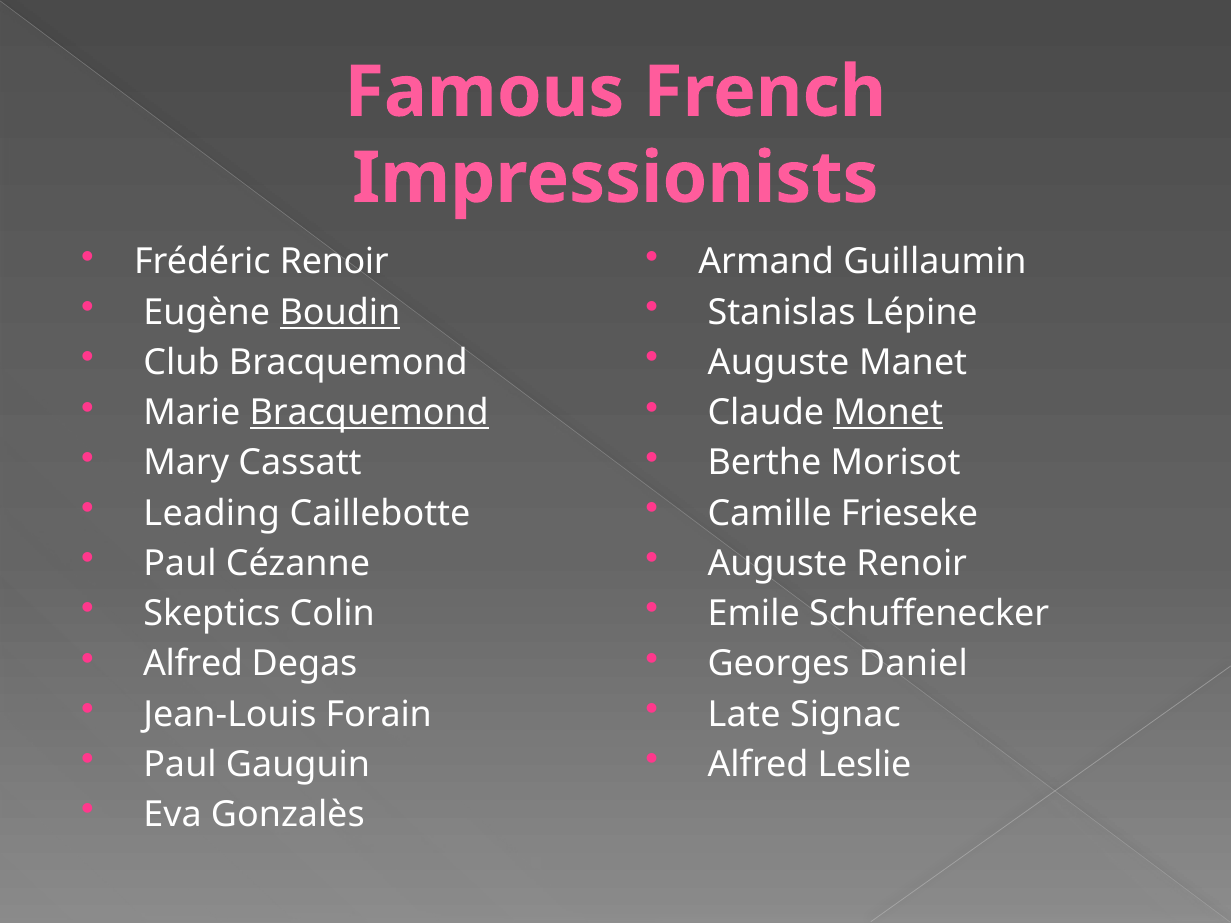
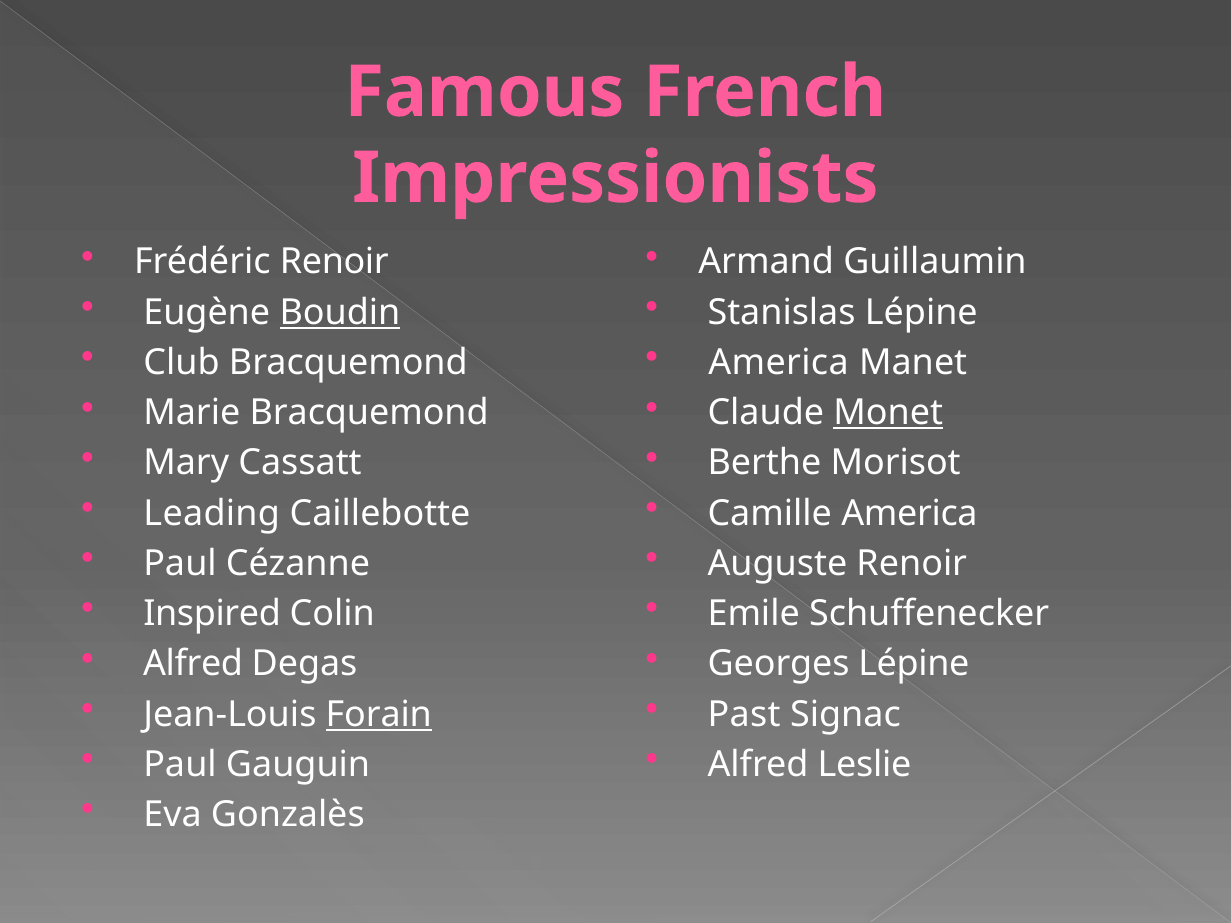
Auguste: Auguste -> America (779, 363)
Bracquemond underline: present -> none (369, 413)
Camille Frieseke: Frieseke -> America (909, 513)
Skeptics: Skeptics -> Inspired (212, 614)
Georges Daniel: Daniel -> Lépine (914, 664)
Forain underline: none -> present (379, 714)
Late: Late -> Past (744, 714)
